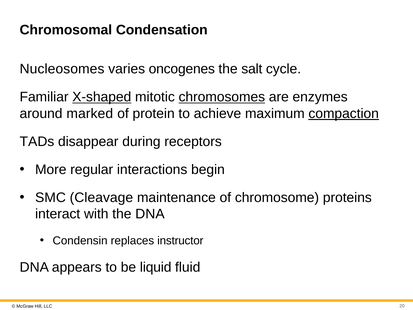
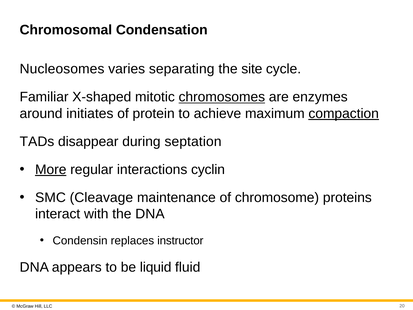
oncogenes: oncogenes -> separating (182, 69)
salt: salt -> site (252, 69)
X-shaped underline: present -> none (102, 97)
marked: marked -> initiates (90, 113)
receptors: receptors -> septation (193, 141)
More underline: none -> present (51, 169)
begin: begin -> cyclin (208, 169)
